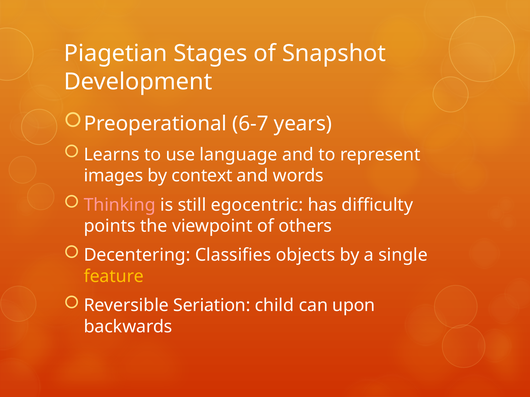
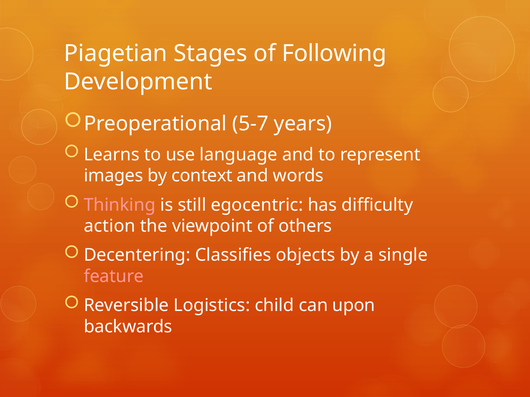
Snapshot: Snapshot -> Following (334, 53)
6-7: 6-7 -> 5-7 (250, 124)
points: points -> action (110, 226)
feature colour: yellow -> pink (114, 277)
Seriation: Seriation -> Logistics (212, 306)
